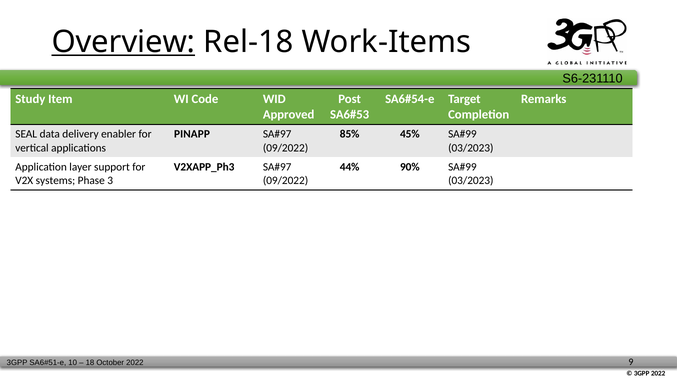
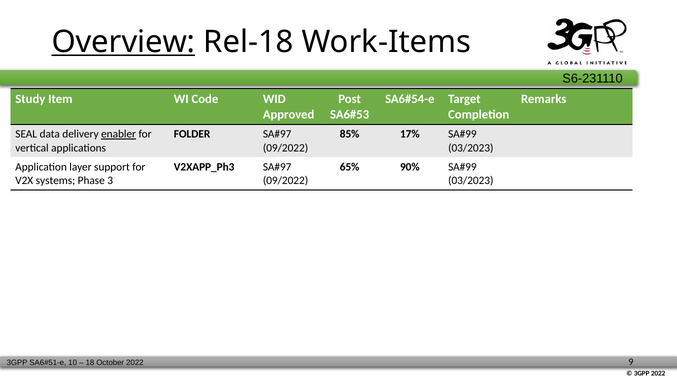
enabler underline: none -> present (119, 134)
PINAPP: PINAPP -> FOLDER (192, 134)
45%: 45% -> 17% (410, 134)
44%: 44% -> 65% (350, 167)
